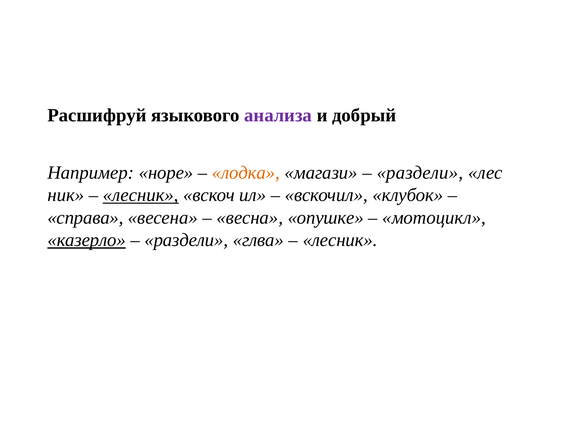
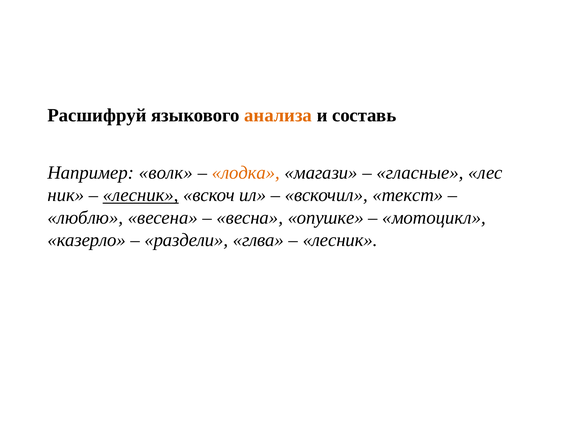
анализа colour: purple -> orange (278, 115)
добрый: добрый -> составь (364, 115)
норе: норе -> волк (166, 173)
раздели: раздели -> гласные (420, 173)
клубок: клубок -> текст (408, 195)
справа: справа -> люблю (85, 217)
казерло underline: present -> none (87, 240)
